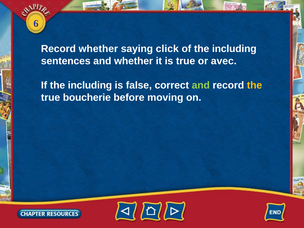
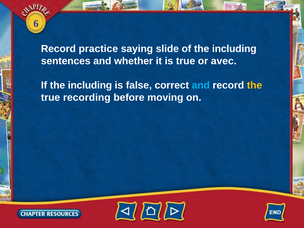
Record whether: whether -> practice (98, 49)
click: click -> slide (167, 49)
and colour: light green -> light blue (201, 85)
boucherie: boucherie -> recording (87, 97)
